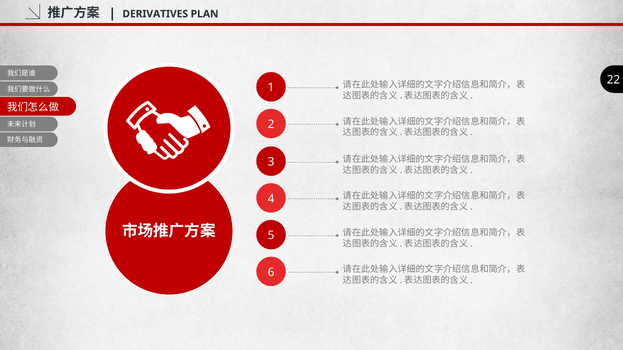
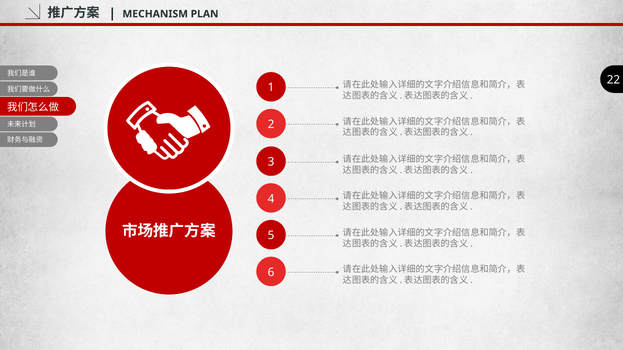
DERIVATIVES: DERIVATIVES -> MECHANISM (155, 14)
